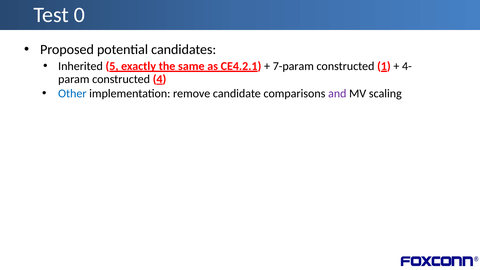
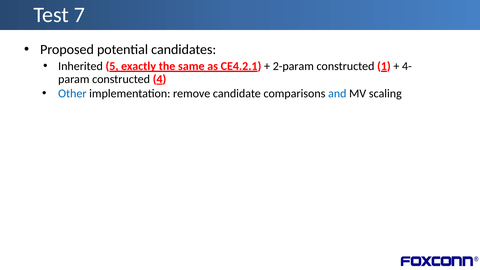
0: 0 -> 7 (79, 15)
7-param: 7-param -> 2-param (293, 66)
and colour: purple -> blue (337, 94)
